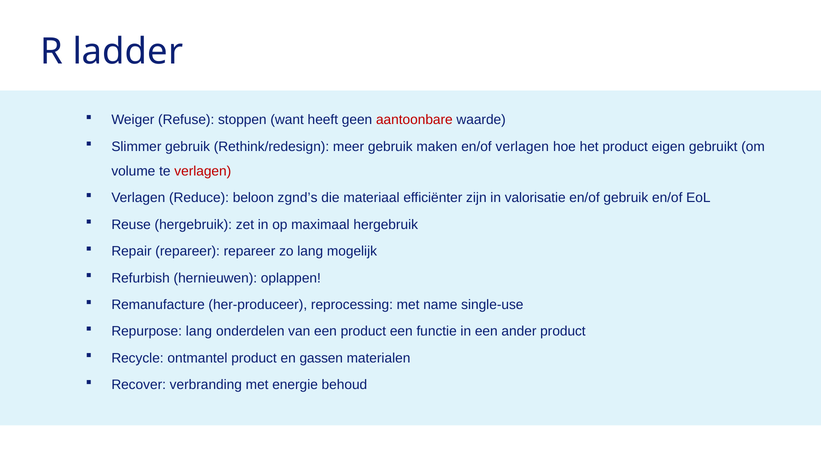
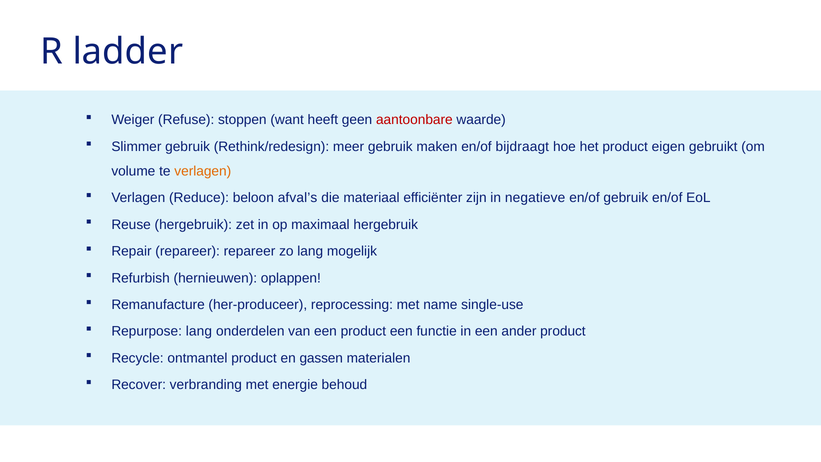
en/of verlagen: verlagen -> bijdraagt (522, 147)
verlagen colour: red -> orange (203, 171)
zgnd’s: zgnd’s -> afval’s (298, 198)
valorisatie: valorisatie -> negatieve (535, 198)
